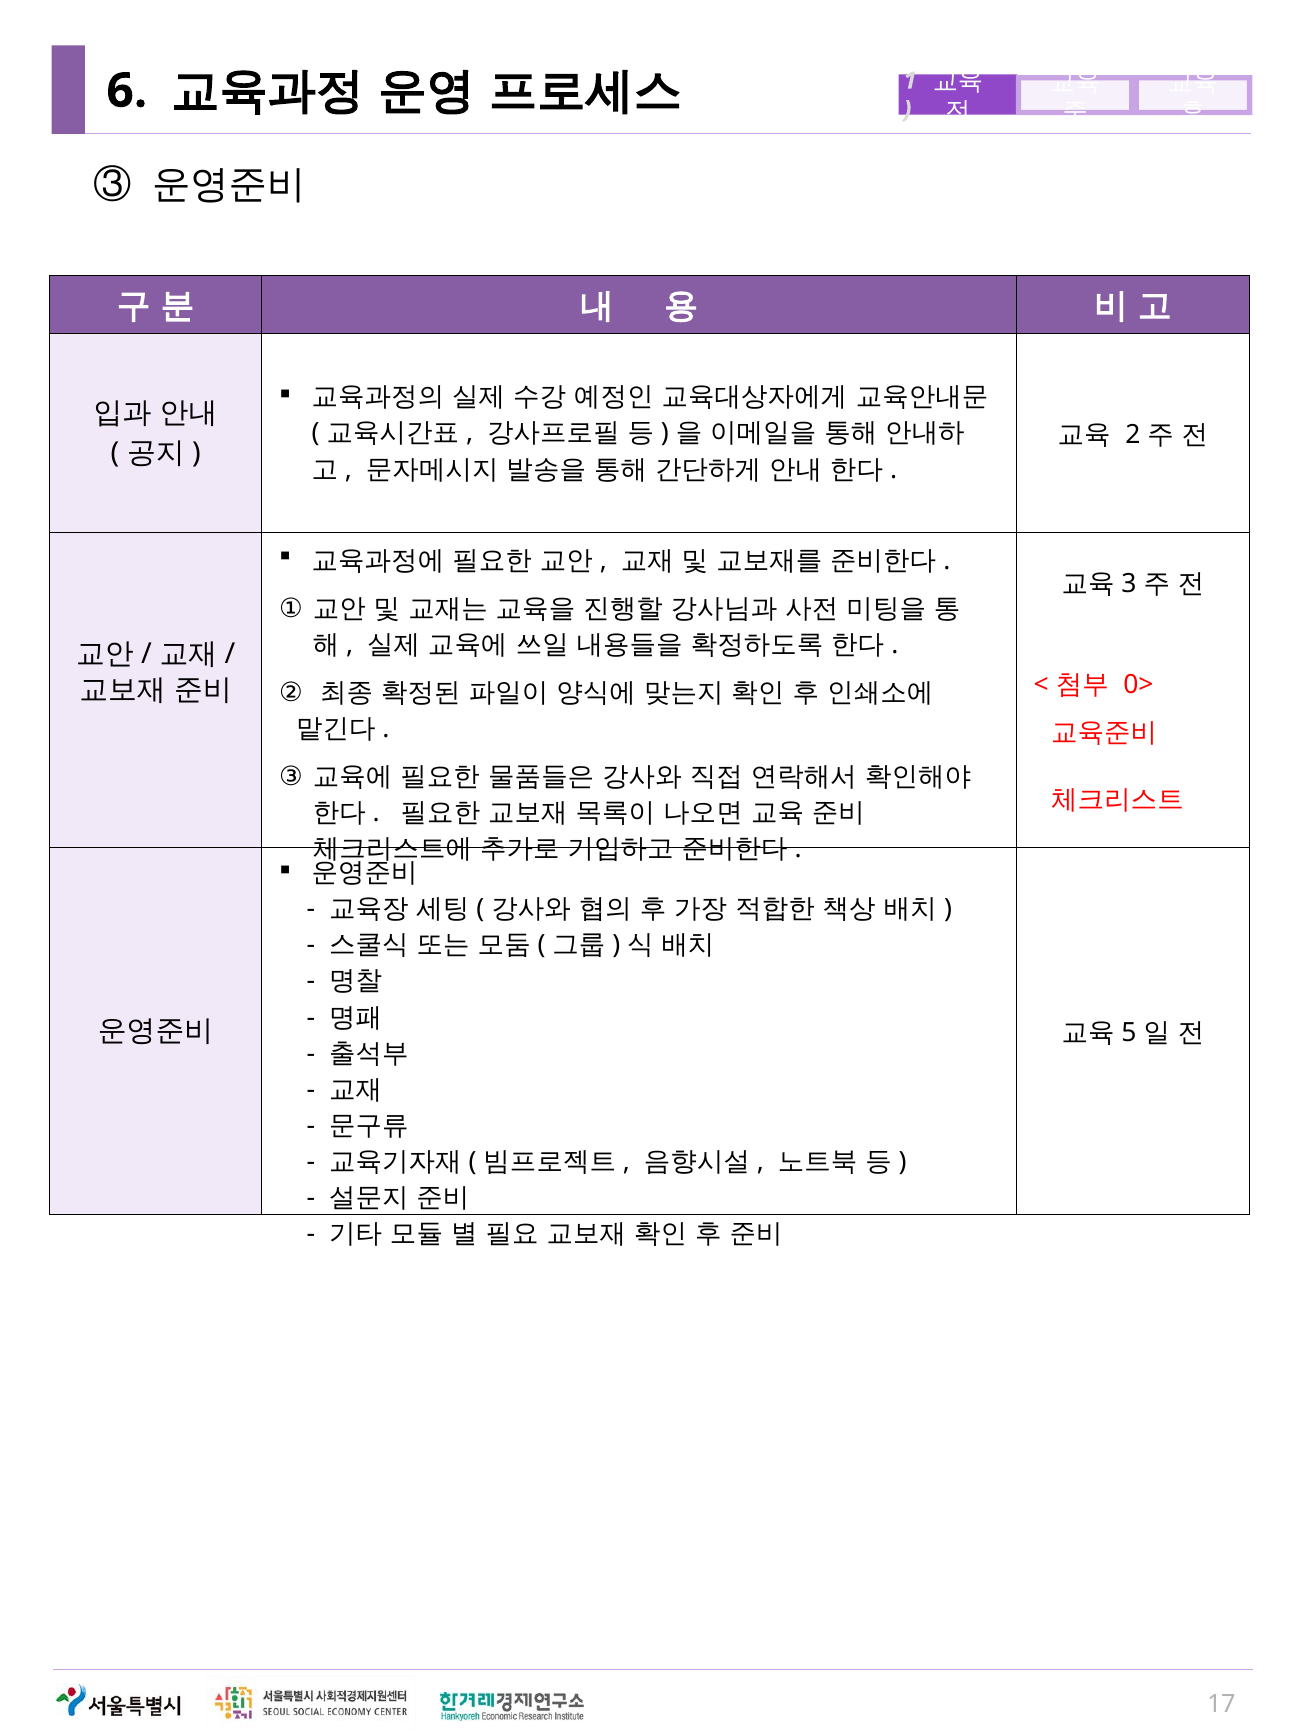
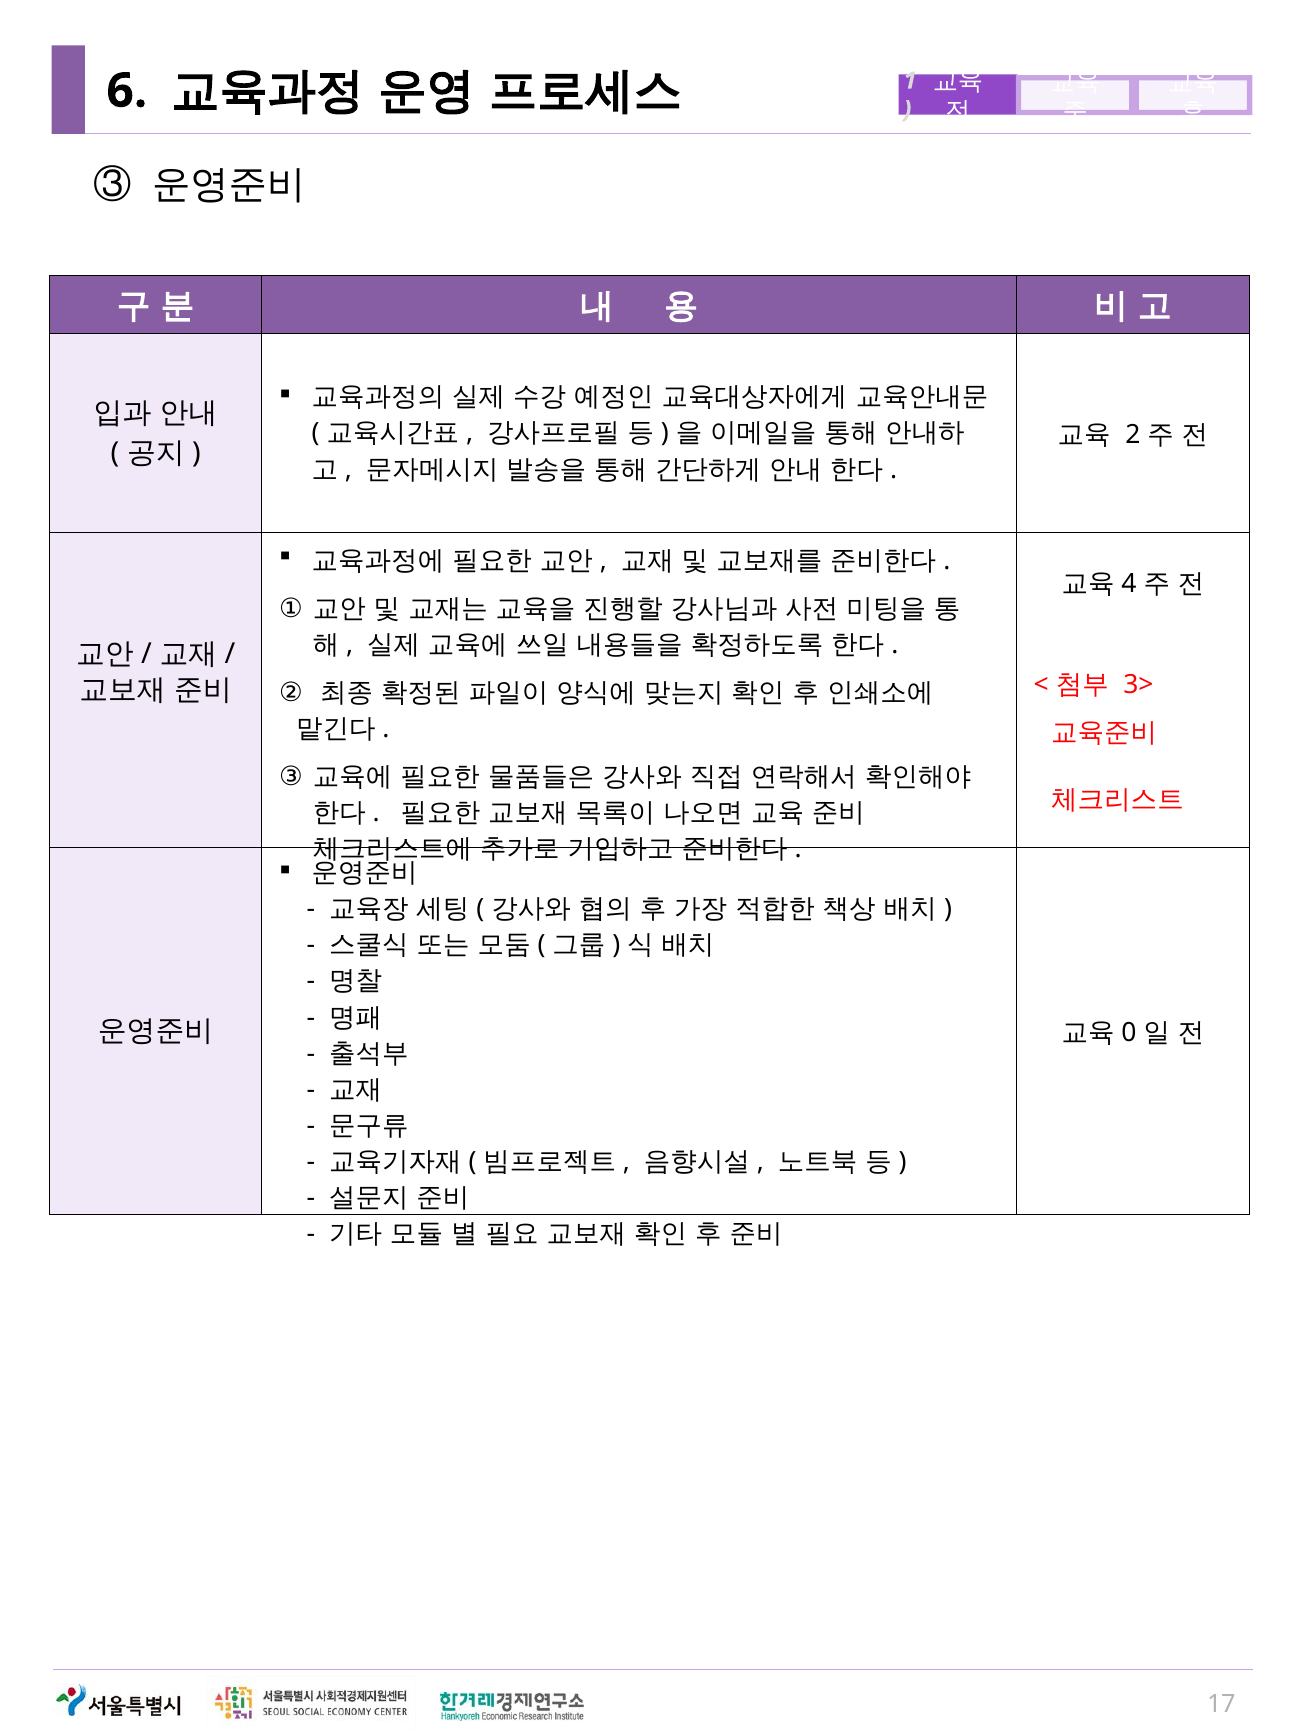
3: 3 -> 4 (1129, 583)
0>: 0> -> 3> (1139, 685)
5: 5 -> 0 (1129, 1032)
